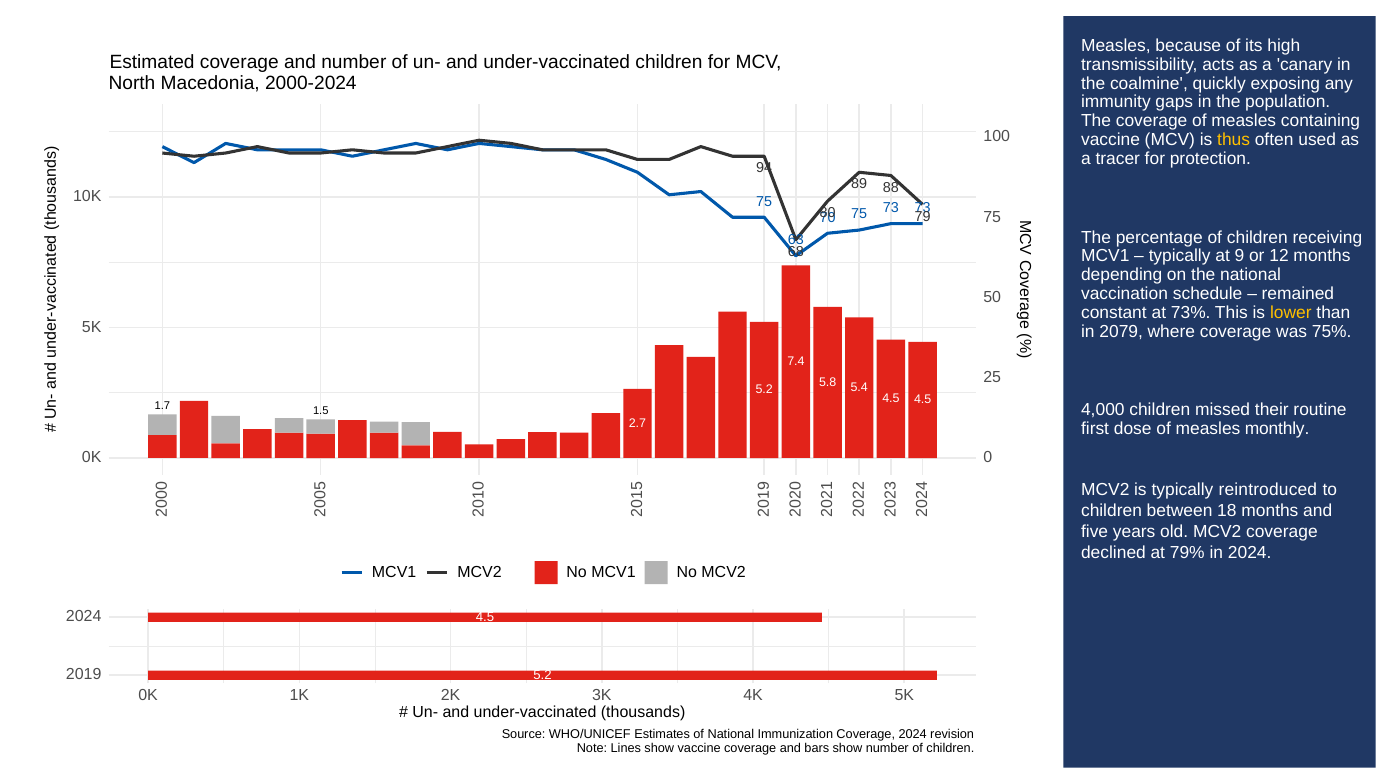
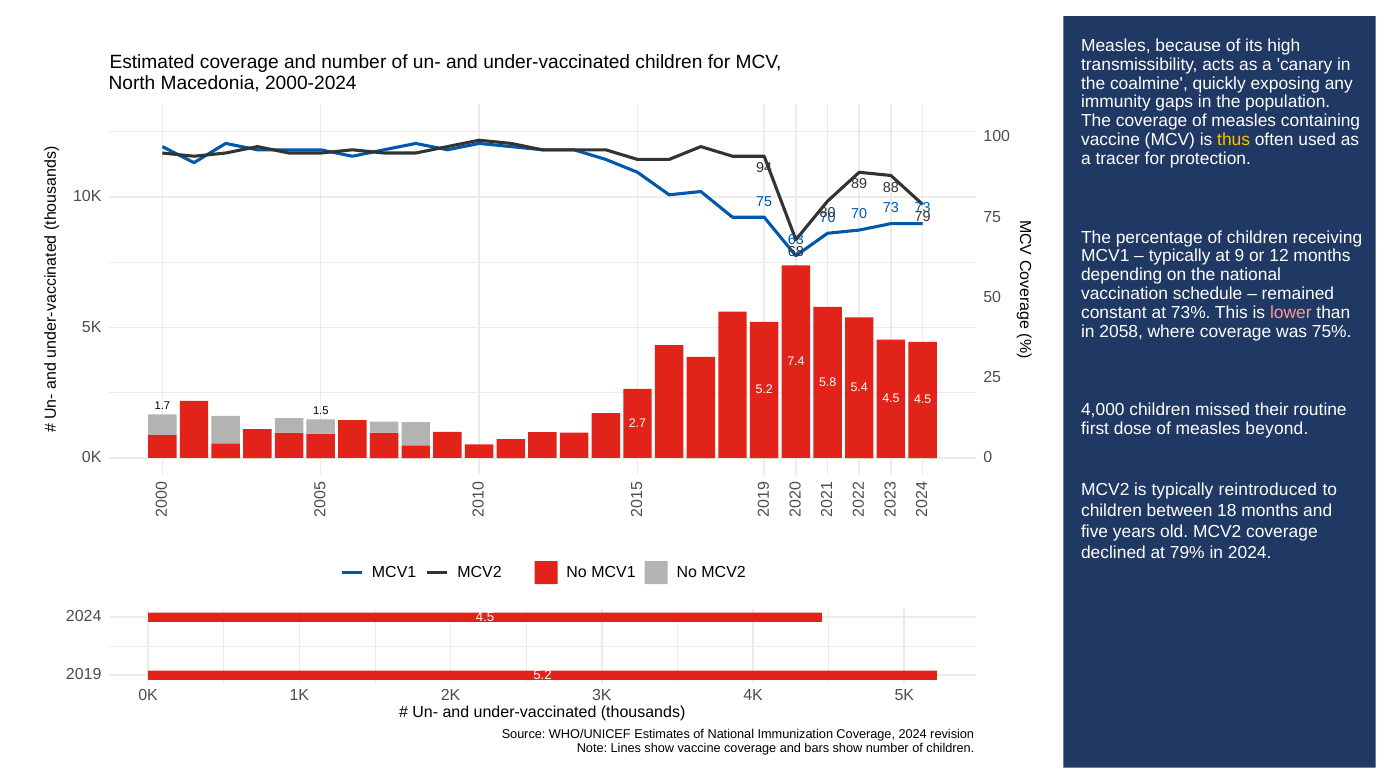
75: 75 -> 70 (859, 214)
lower colour: yellow -> pink (1291, 312)
2079: 2079 -> 2058 (1121, 331)
monthly: monthly -> beyond (1277, 429)
